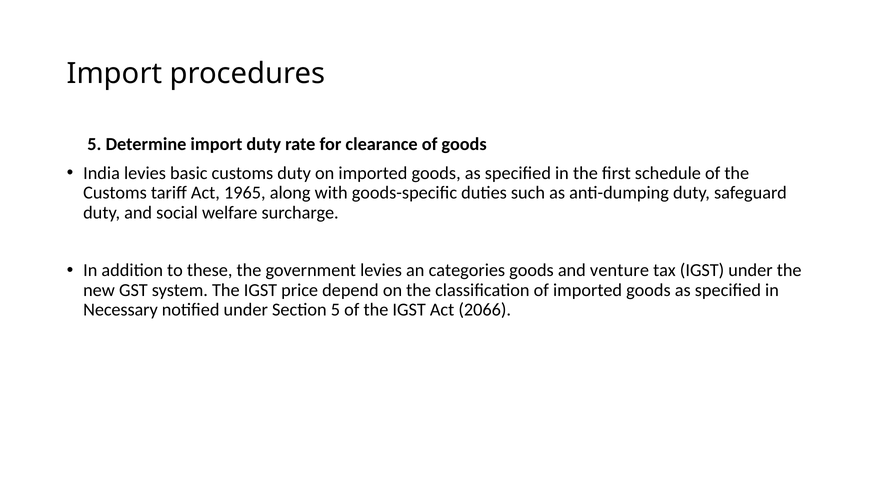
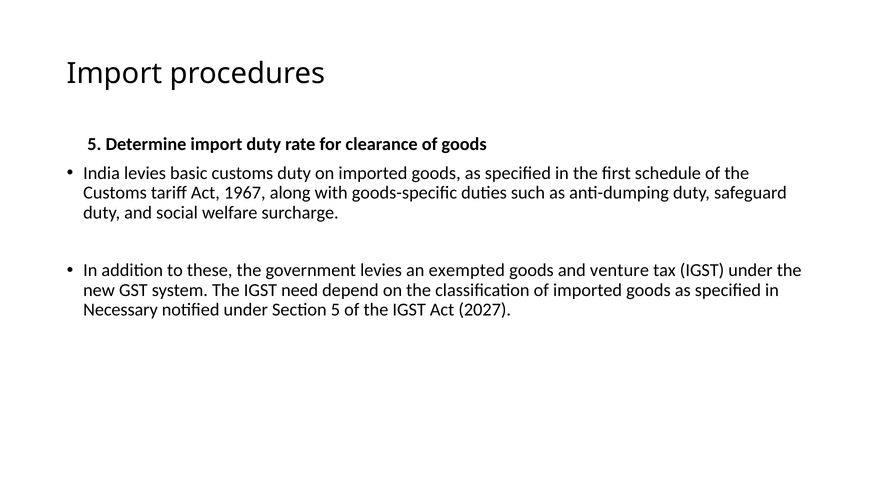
1965: 1965 -> 1967 (245, 193)
categories: categories -> exempted (467, 270)
price: price -> need (300, 290)
2066: 2066 -> 2027 (485, 310)
